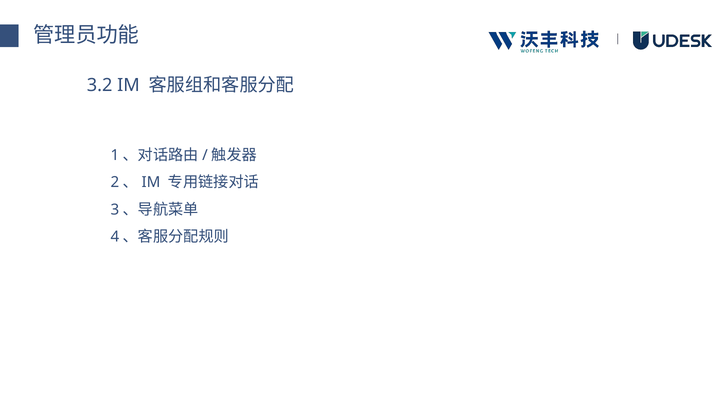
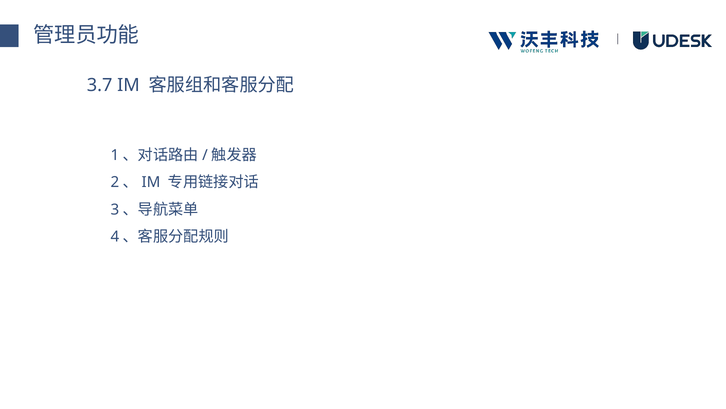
3.2: 3.2 -> 3.7 (100, 85)
